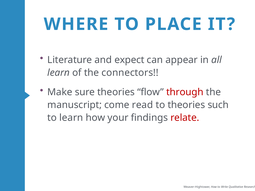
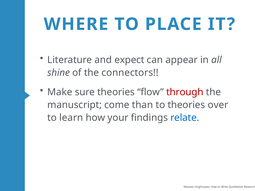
learn: learn -> shine (59, 73)
read: read -> than (143, 105)
such: such -> over (218, 105)
relate colour: red -> blue (185, 118)
